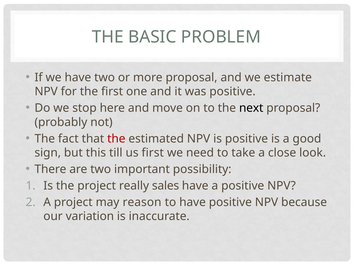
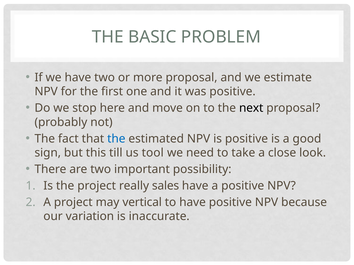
the colour: red -> blue (116, 139)
us first: first -> tool (153, 153)
reason: reason -> vertical (142, 203)
